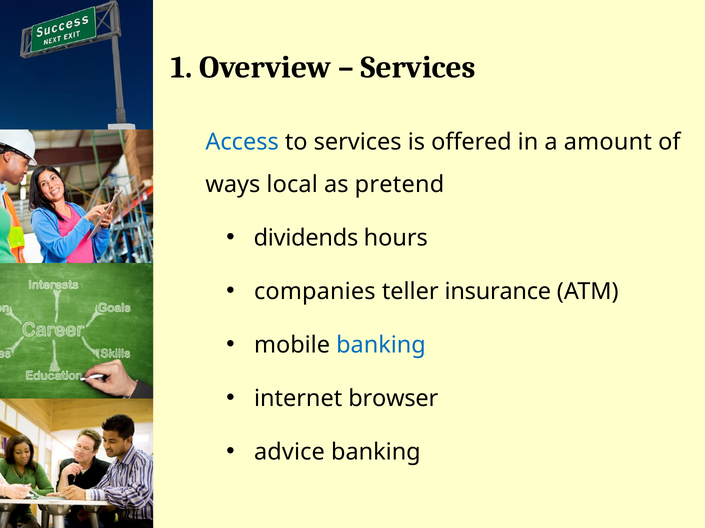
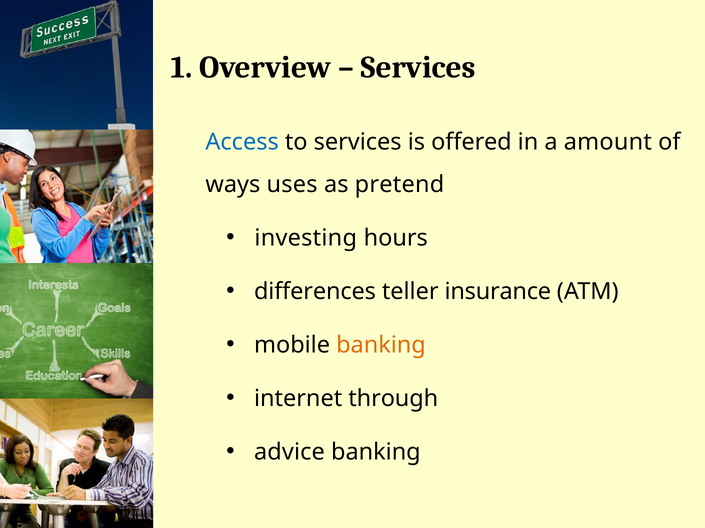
local: local -> uses (292, 185)
dividends: dividends -> investing (306, 238)
companies: companies -> differences (315, 292)
banking colour: blue -> orange (381, 345)
browser: browser -> through (393, 399)
